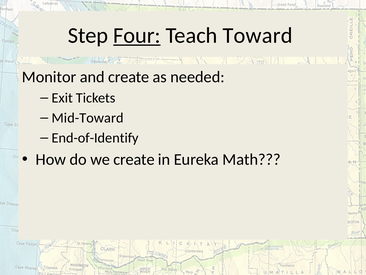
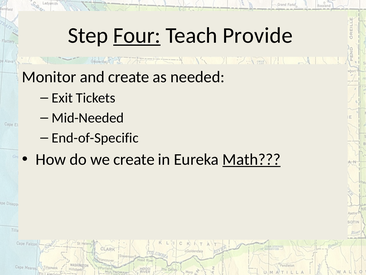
Toward: Toward -> Provide (258, 35)
Mid-Toward: Mid-Toward -> Mid-Needed (88, 118)
End-of-Identify: End-of-Identify -> End-of-Specific (95, 138)
Math underline: none -> present (252, 159)
